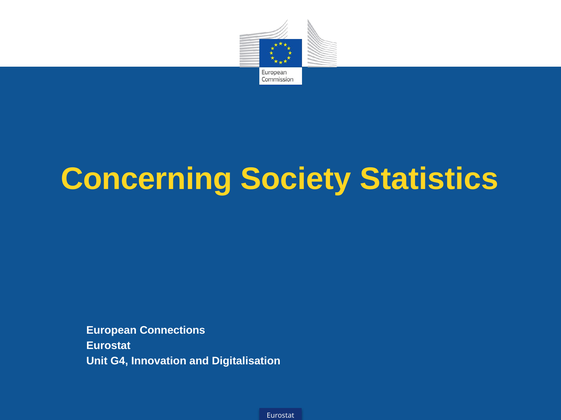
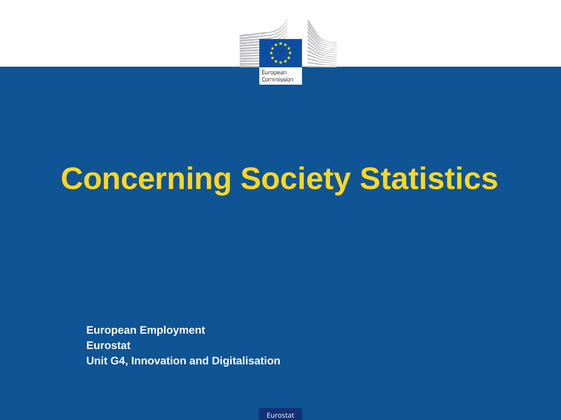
Connections: Connections -> Employment (172, 331)
